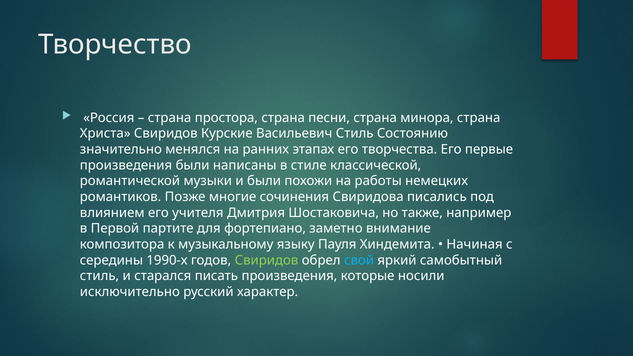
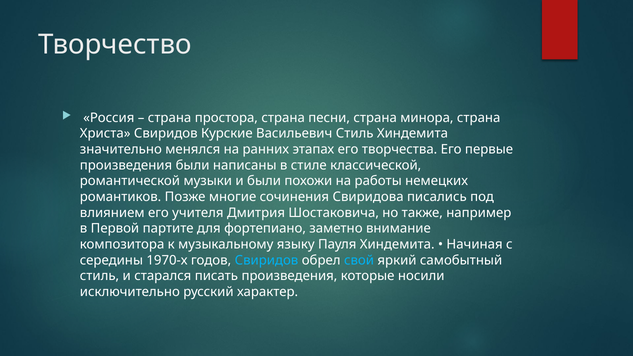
Стиль Состоянию: Состоянию -> Хиндемита (412, 134)
1990-х: 1990-х -> 1970-х (167, 260)
Свиридов colour: light green -> light blue (266, 260)
